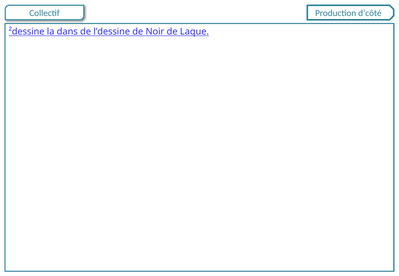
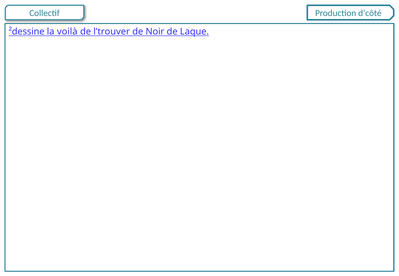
dans: dans -> voilà (67, 32)
l’dessine: l’dessine -> l’trouver (112, 32)
